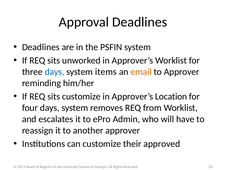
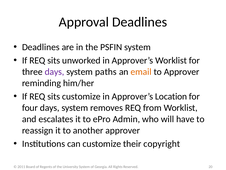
days colour: blue -> purple (55, 72)
items: items -> paths (106, 72)
approved: approved -> copyright (162, 143)
